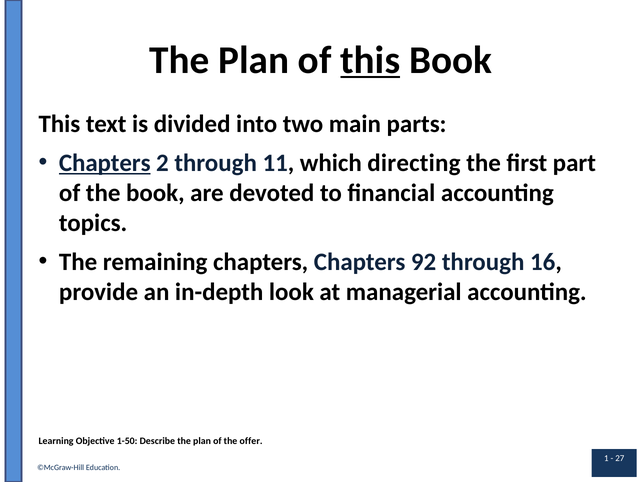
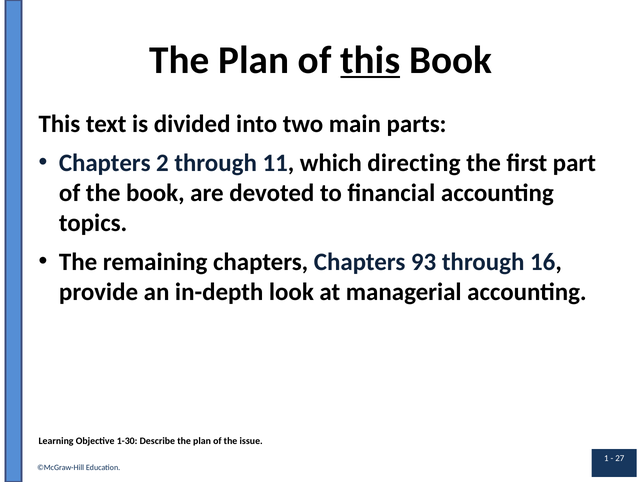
Chapters underline: present -> none (105, 163)
92: 92 -> 93 (424, 262)
1-50: 1-50 -> 1-30 (127, 441)
offer: offer -> issue (251, 441)
